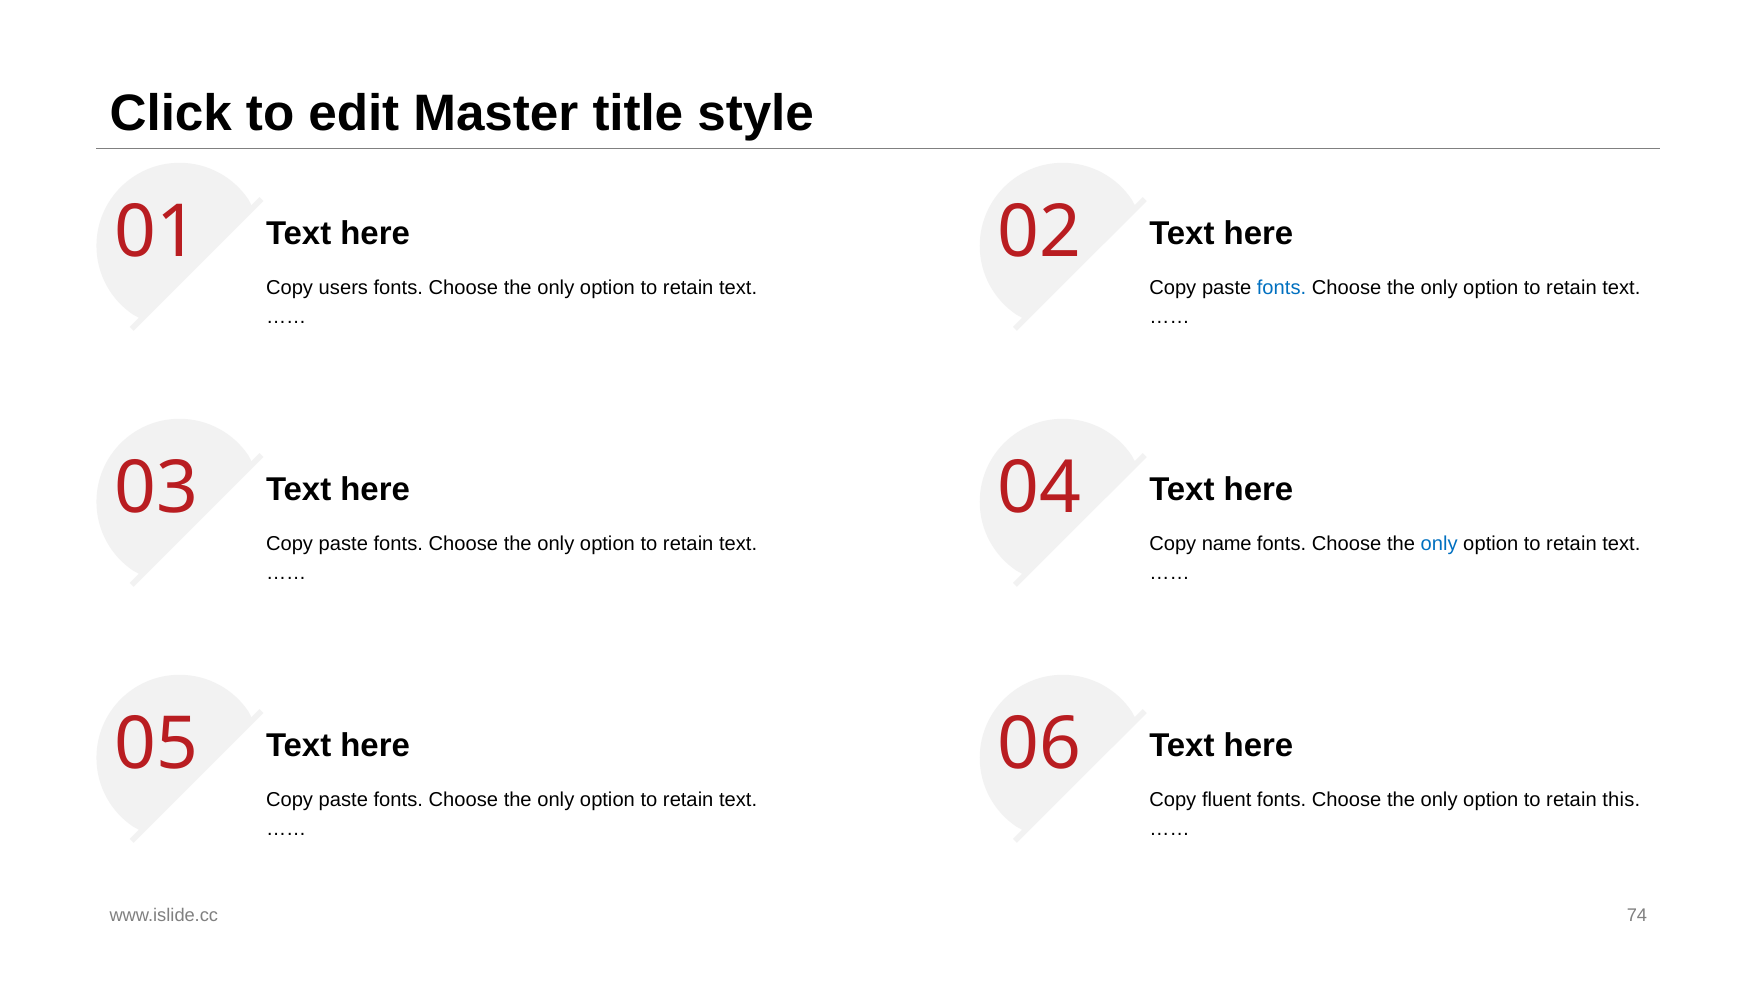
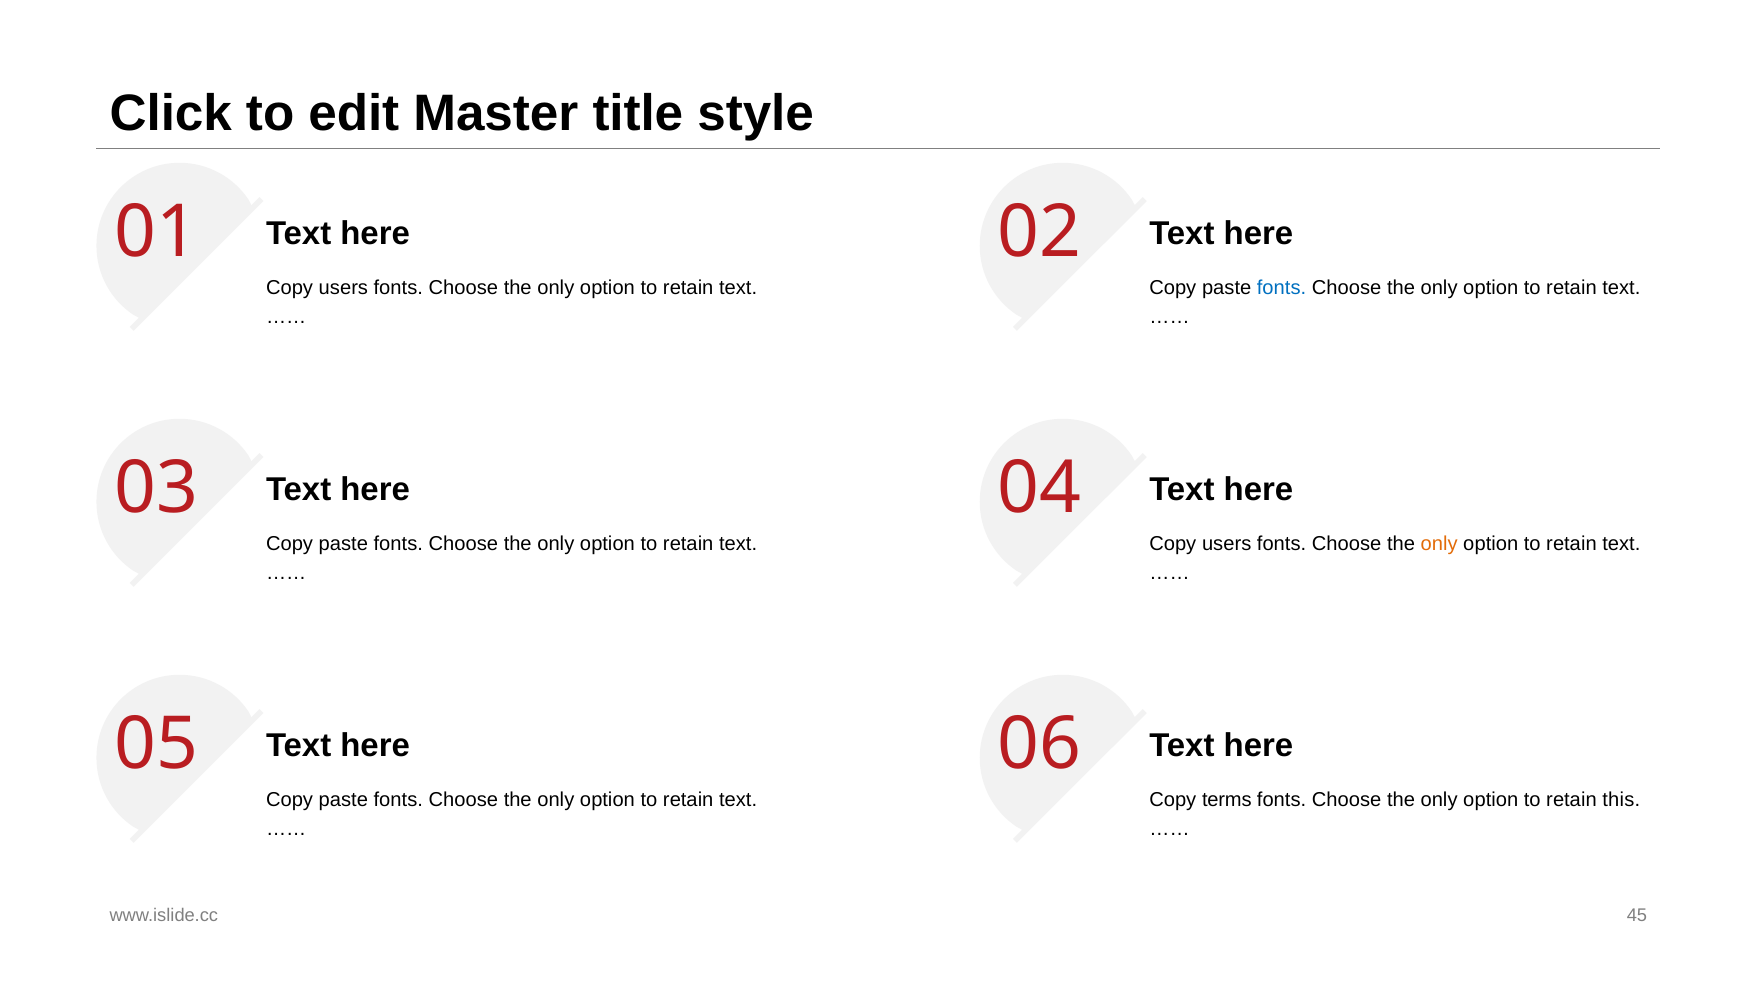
name: name -> users (1227, 544)
only colour: blue -> orange (1439, 544)
fluent: fluent -> terms (1227, 800)
74: 74 -> 45 (1637, 915)
